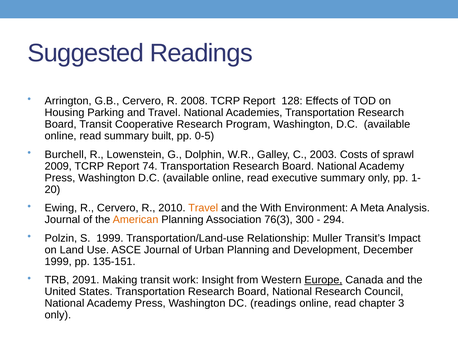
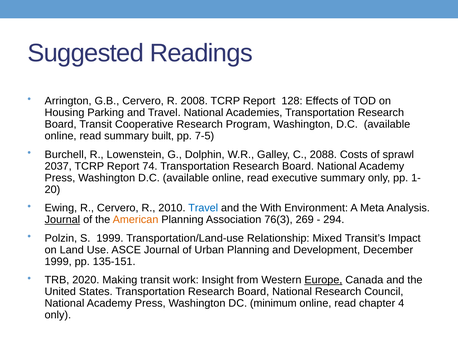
0-5: 0-5 -> 7-5 (205, 136)
2003: 2003 -> 2088 (323, 155)
2009: 2009 -> 2037 (58, 166)
Travel colour: orange -> blue (203, 208)
Journal underline: none -> present (62, 220)
300: 300 -> 269 (305, 220)
Muller: Muller -> Mixed (327, 239)
2091: 2091 -> 2020 (86, 280)
DC readings: readings -> minimum (273, 304)
3: 3 -> 4 (401, 304)
